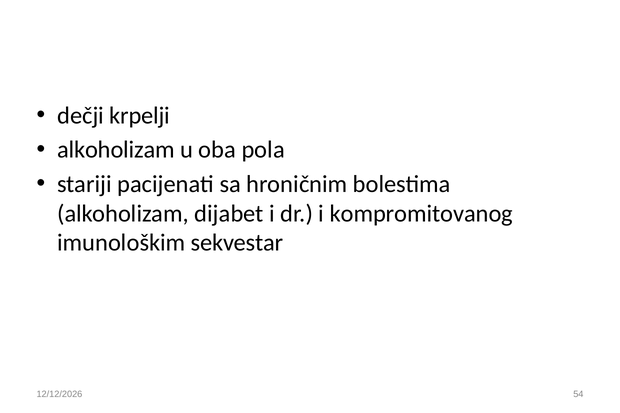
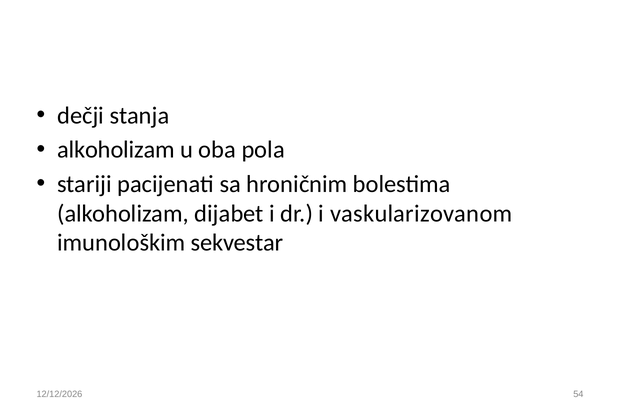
krpelji: krpelji -> stanja (139, 116)
kompromitovanog: kompromitovanog -> vaskularizovanom (421, 214)
